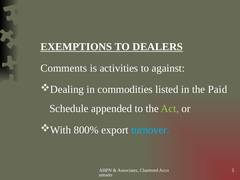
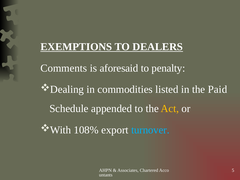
activities: activities -> aforesaid (119, 68)
against: against -> penalty (168, 68)
Act colour: light green -> yellow (170, 109)
800%: 800% -> 108% (86, 130)
